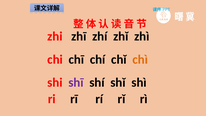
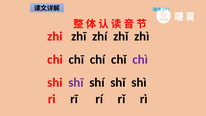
chì colour: orange -> purple (140, 59)
